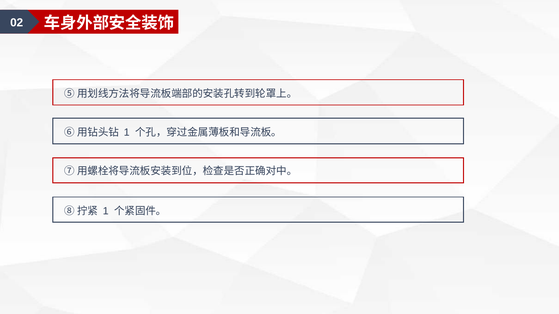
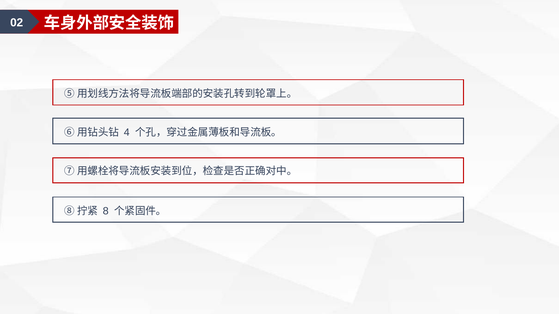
1: 1 -> 4 (127, 132)
1: 1 -> 8 (106, 211)
